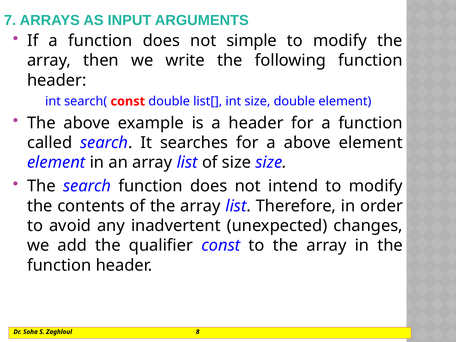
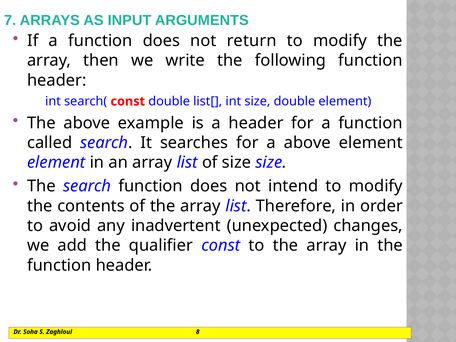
simple: simple -> return (252, 41)
